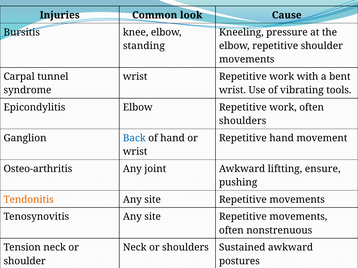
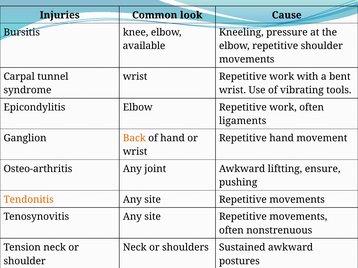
standing: standing -> available (144, 46)
shoulders: shoulders -> ligaments (243, 121)
Back colour: blue -> orange (134, 138)
